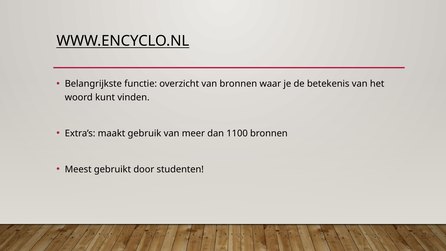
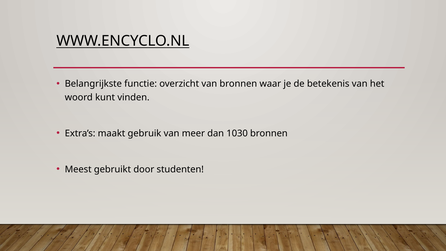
1100: 1100 -> 1030 (237, 133)
